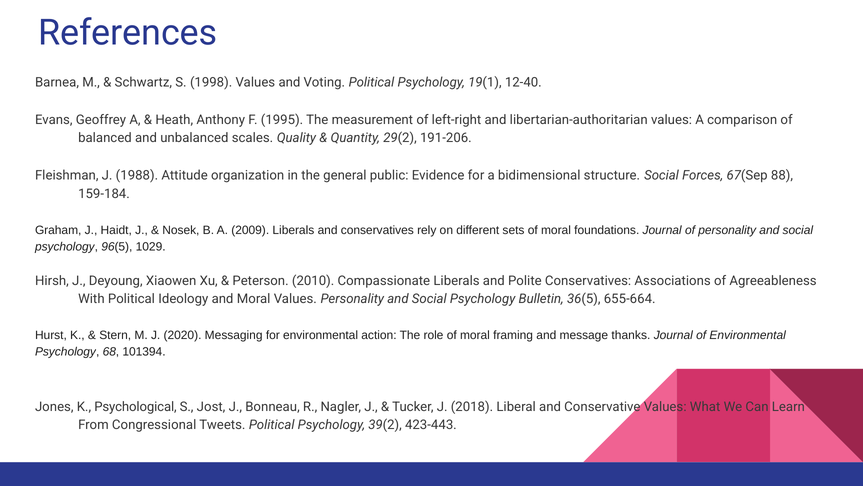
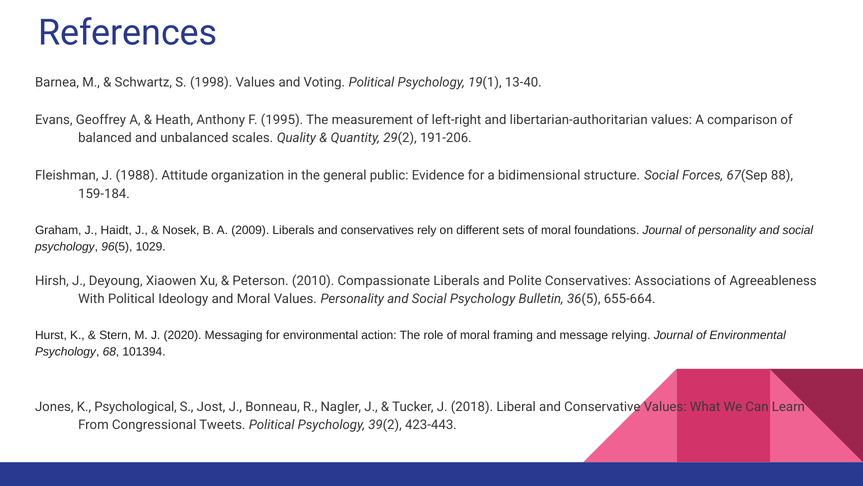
12-40: 12-40 -> 13-40 (523, 82)
thanks: thanks -> relying (631, 335)
